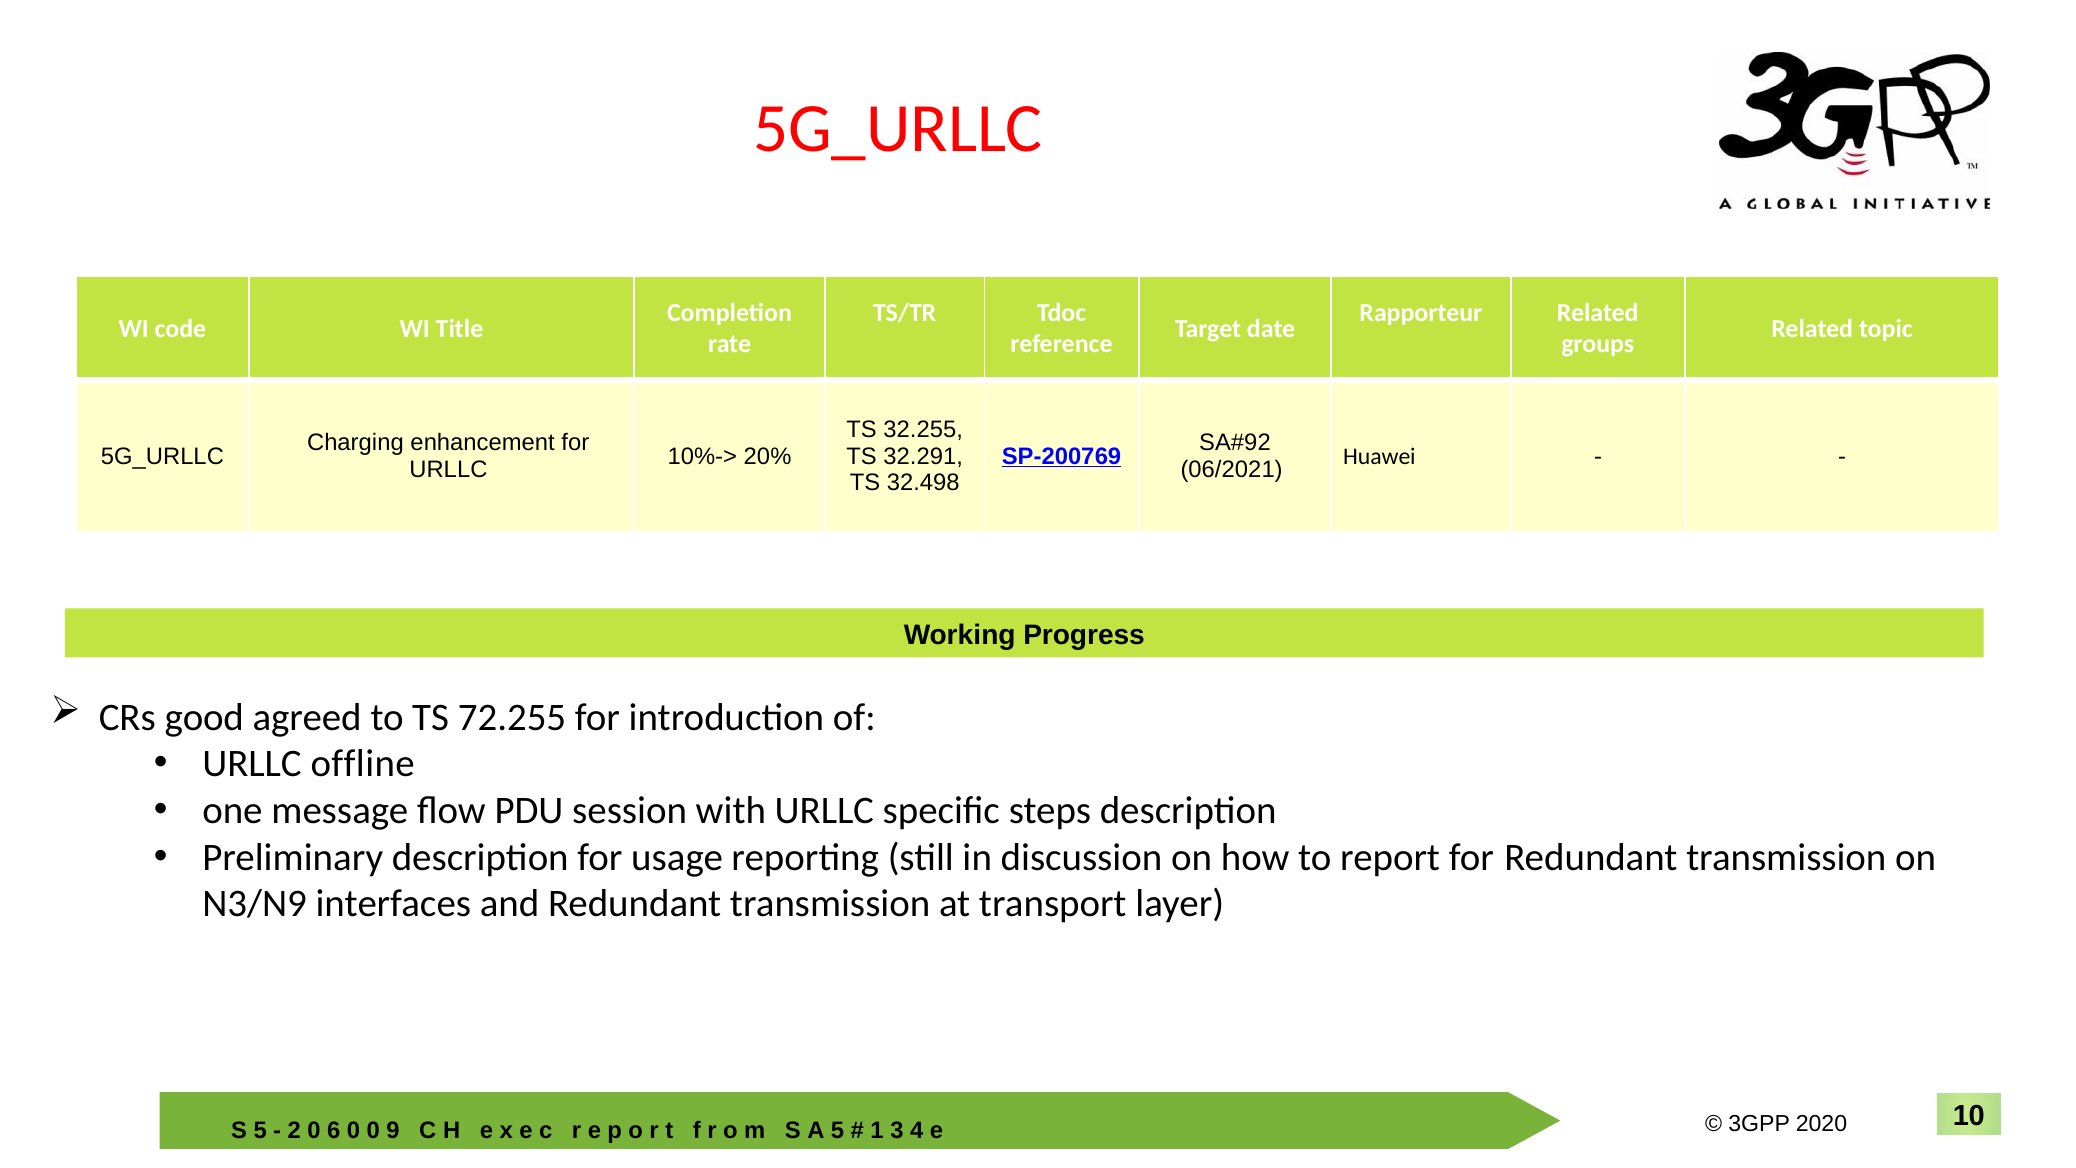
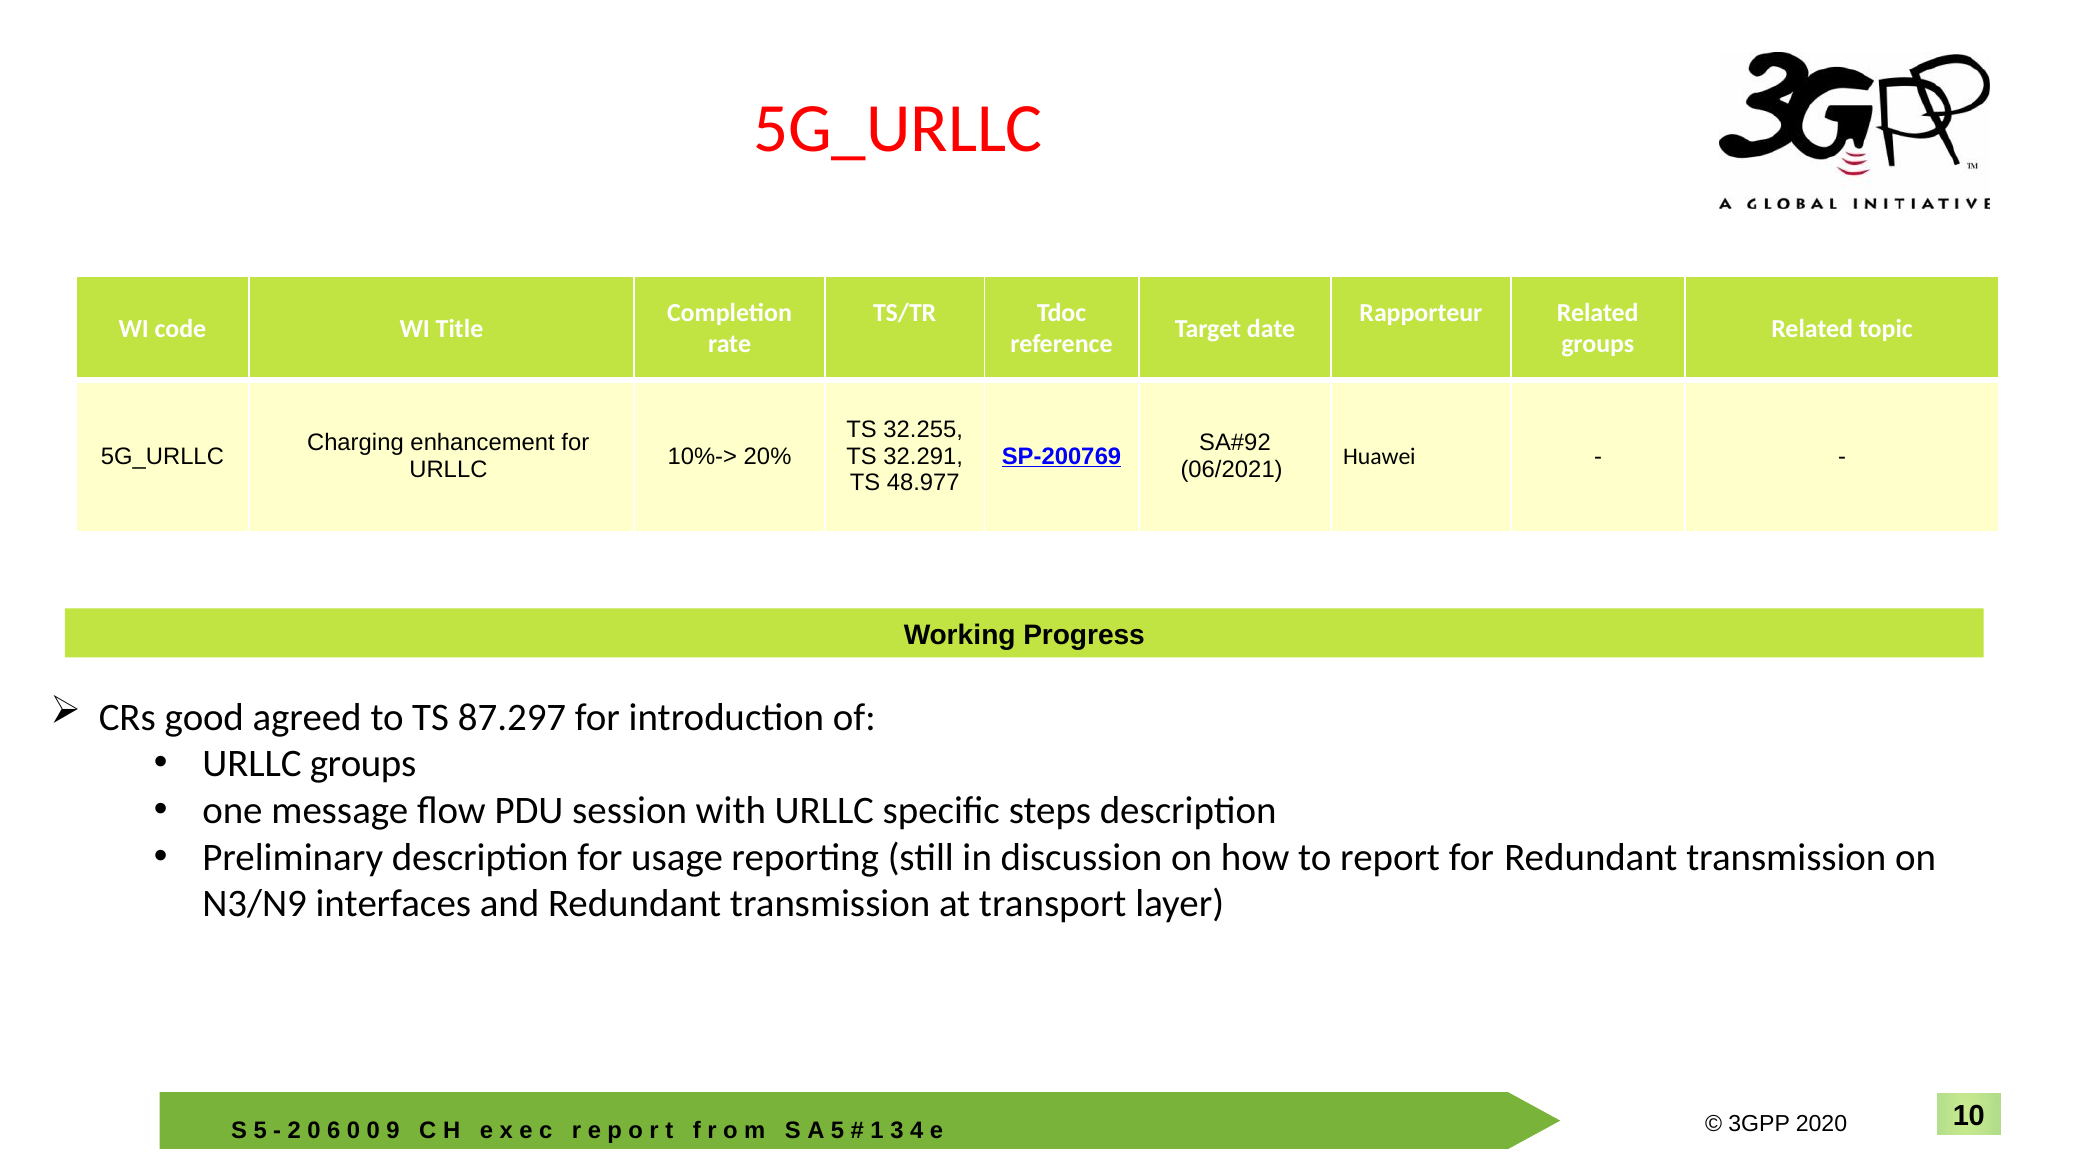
32.498: 32.498 -> 48.977 (923, 483)
72.255: 72.255 -> 87.297 (512, 717)
URLLC offline: offline -> groups (363, 764)
